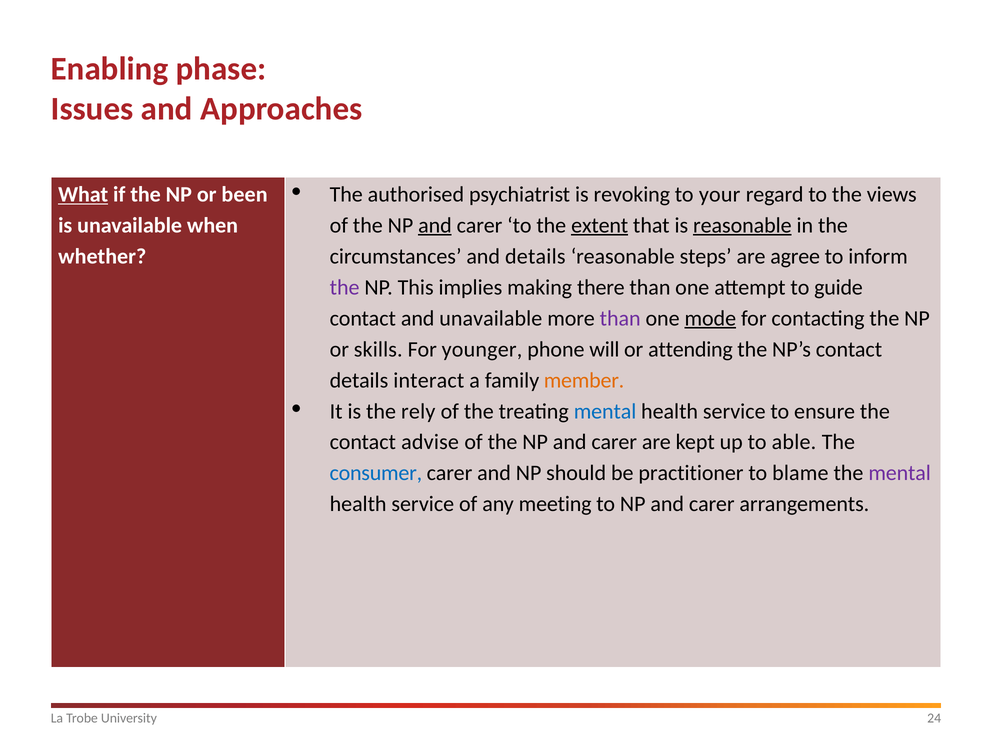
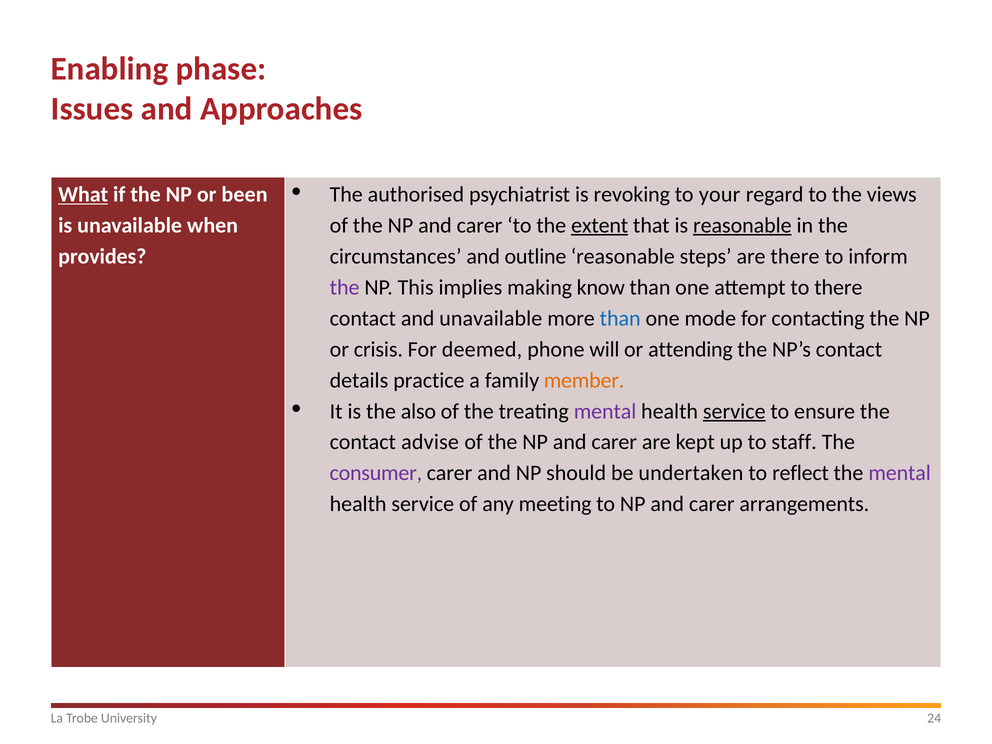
and underline: present -> none (435, 225)
whether: whether -> provides (102, 256)
and details: details -> outline (536, 256)
are agree: agree -> there (795, 256)
there: there -> know (601, 287)
to guide: guide -> there (838, 287)
than colour: purple -> blue (620, 318)
mode underline: present -> none (710, 318)
skills: skills -> crisis (378, 349)
younger: younger -> deemed (482, 349)
interact: interact -> practice (429, 380)
rely: rely -> also (418, 411)
mental colour: blue -> purple (605, 411)
service underline: none -> present (734, 411)
able: able -> staff (794, 442)
consumer colour: blue -> purple (376, 473)
practitioner: practitioner -> undertaken (691, 473)
blame: blame -> reflect (801, 473)
